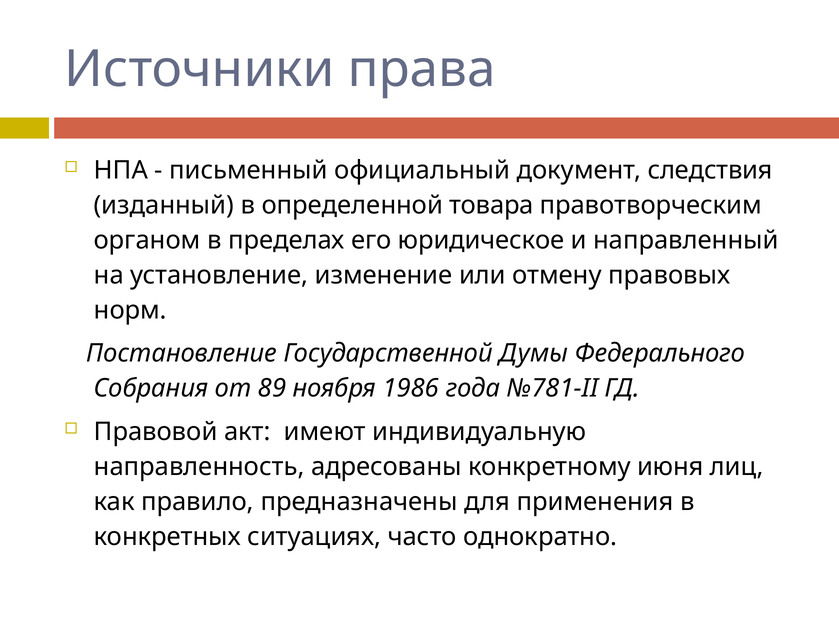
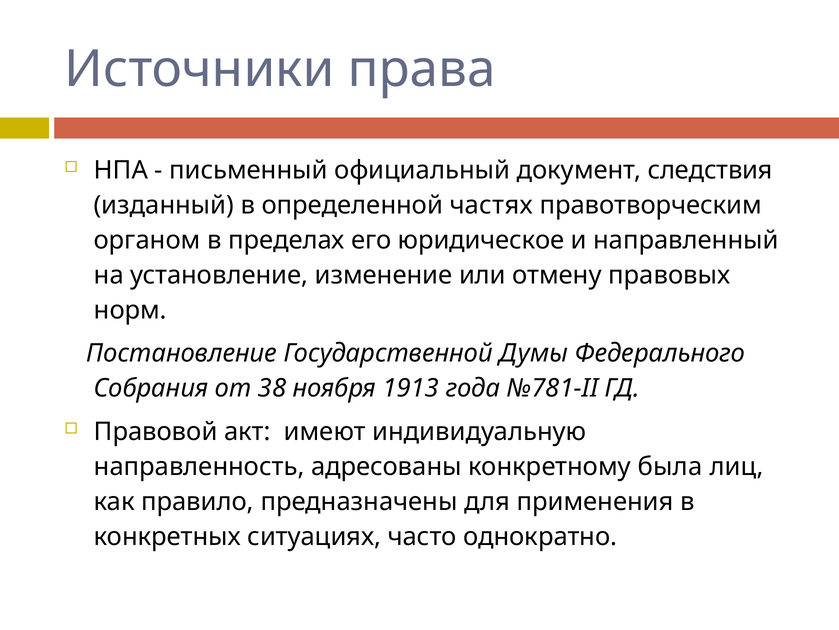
товара: товара -> частях (491, 205)
89: 89 -> 38 (272, 388)
1986: 1986 -> 1913 (411, 388)
июня: июня -> была (670, 466)
